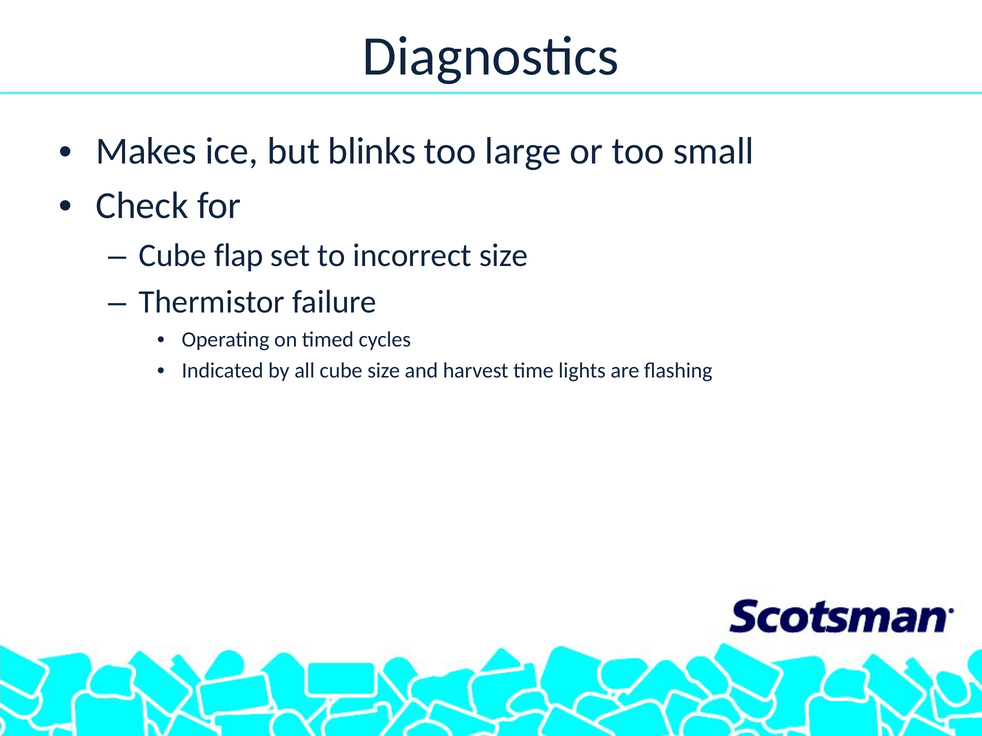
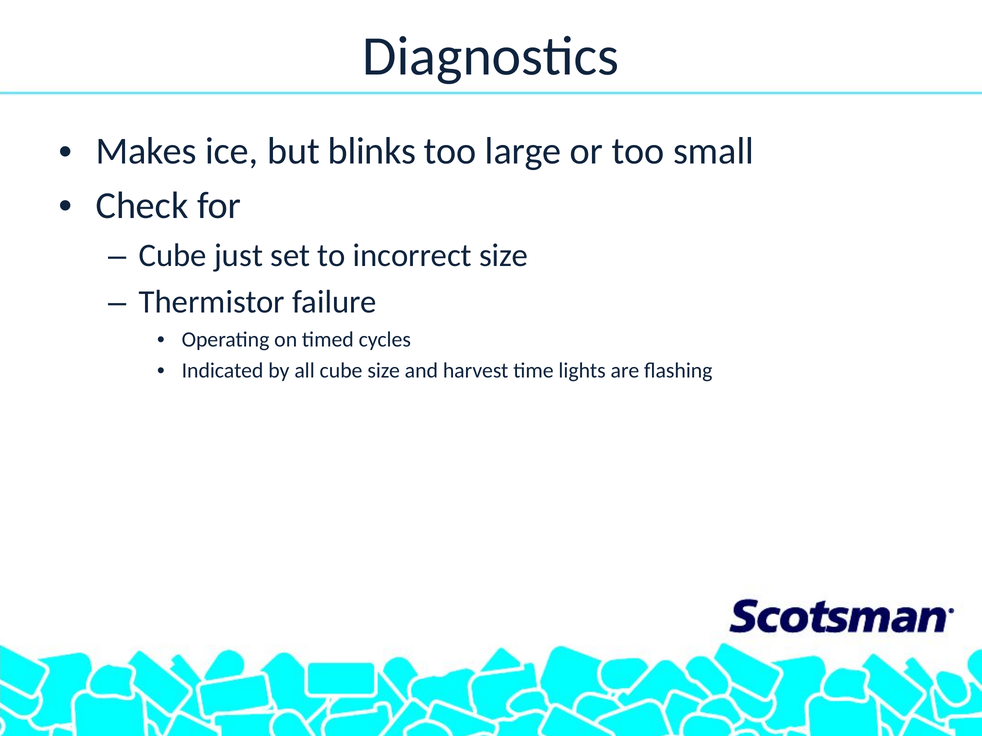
flap: flap -> just (239, 255)
